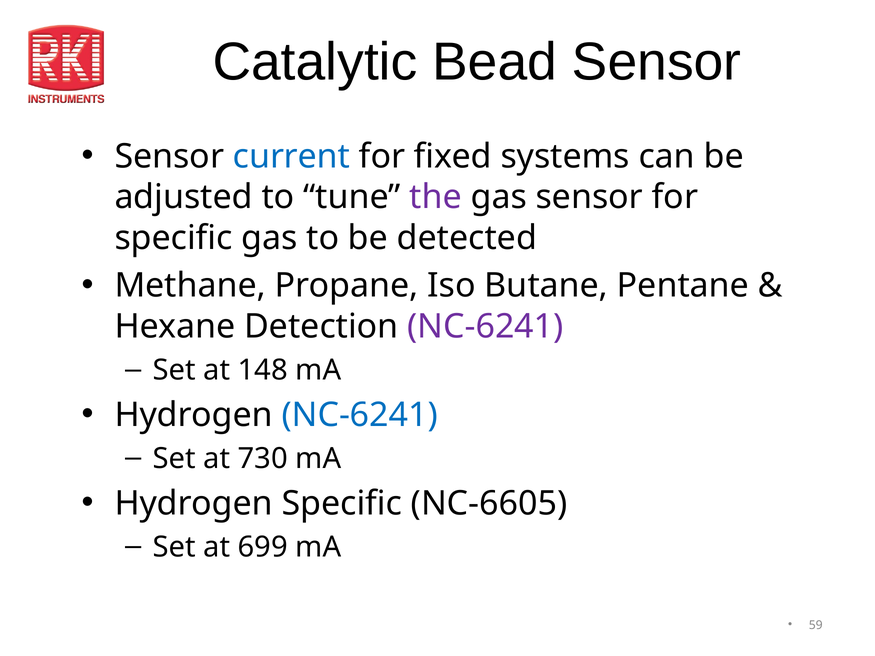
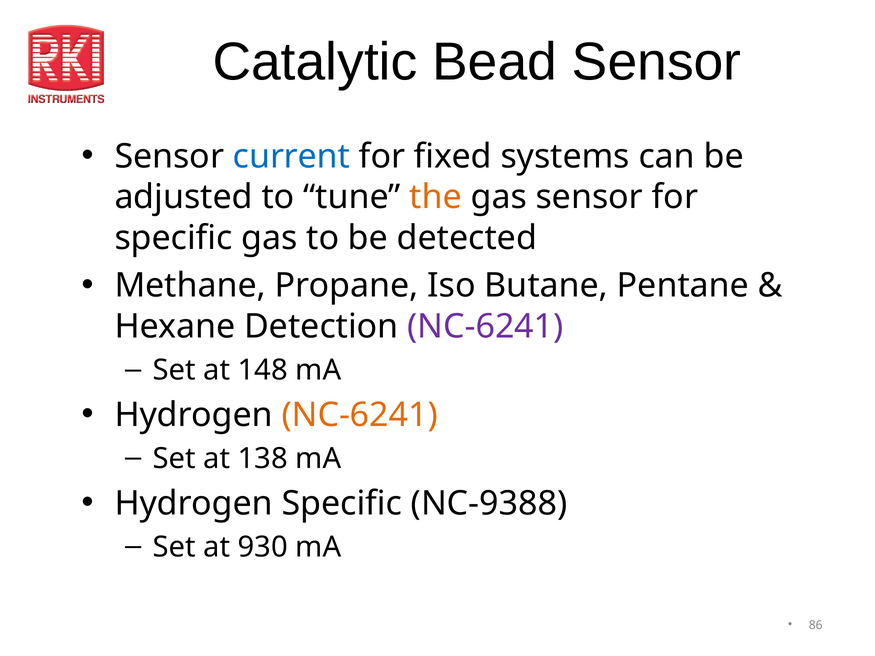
the colour: purple -> orange (436, 197)
NC-6241 colour: blue -> orange (360, 415)
730: 730 -> 138 (263, 459)
NC-6605: NC-6605 -> NC-9388 (489, 504)
699: 699 -> 930 (263, 547)
59: 59 -> 86 (816, 626)
